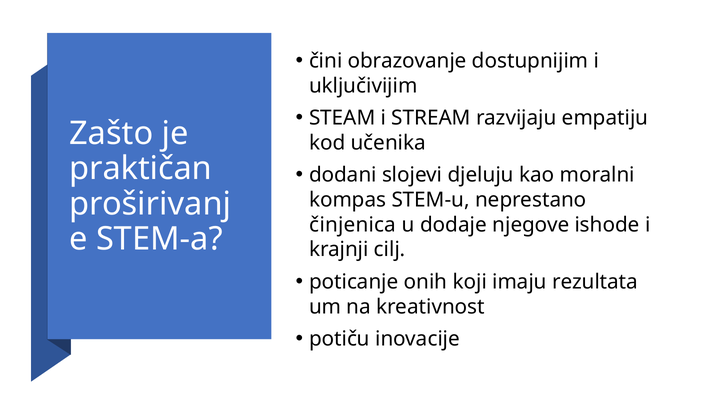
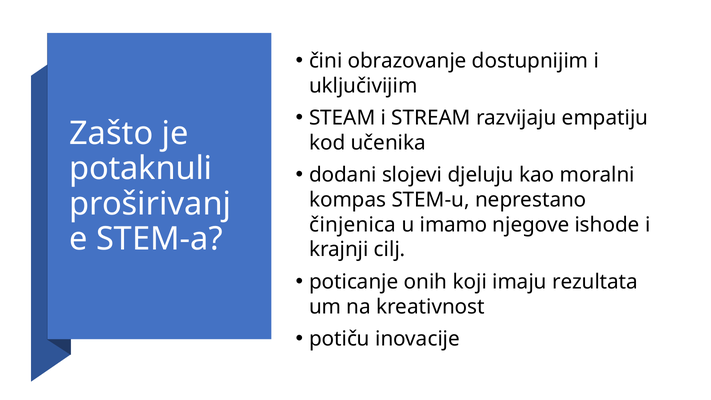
praktičan: praktičan -> potaknuli (141, 169)
dodaje: dodaje -> imamo (454, 225)
